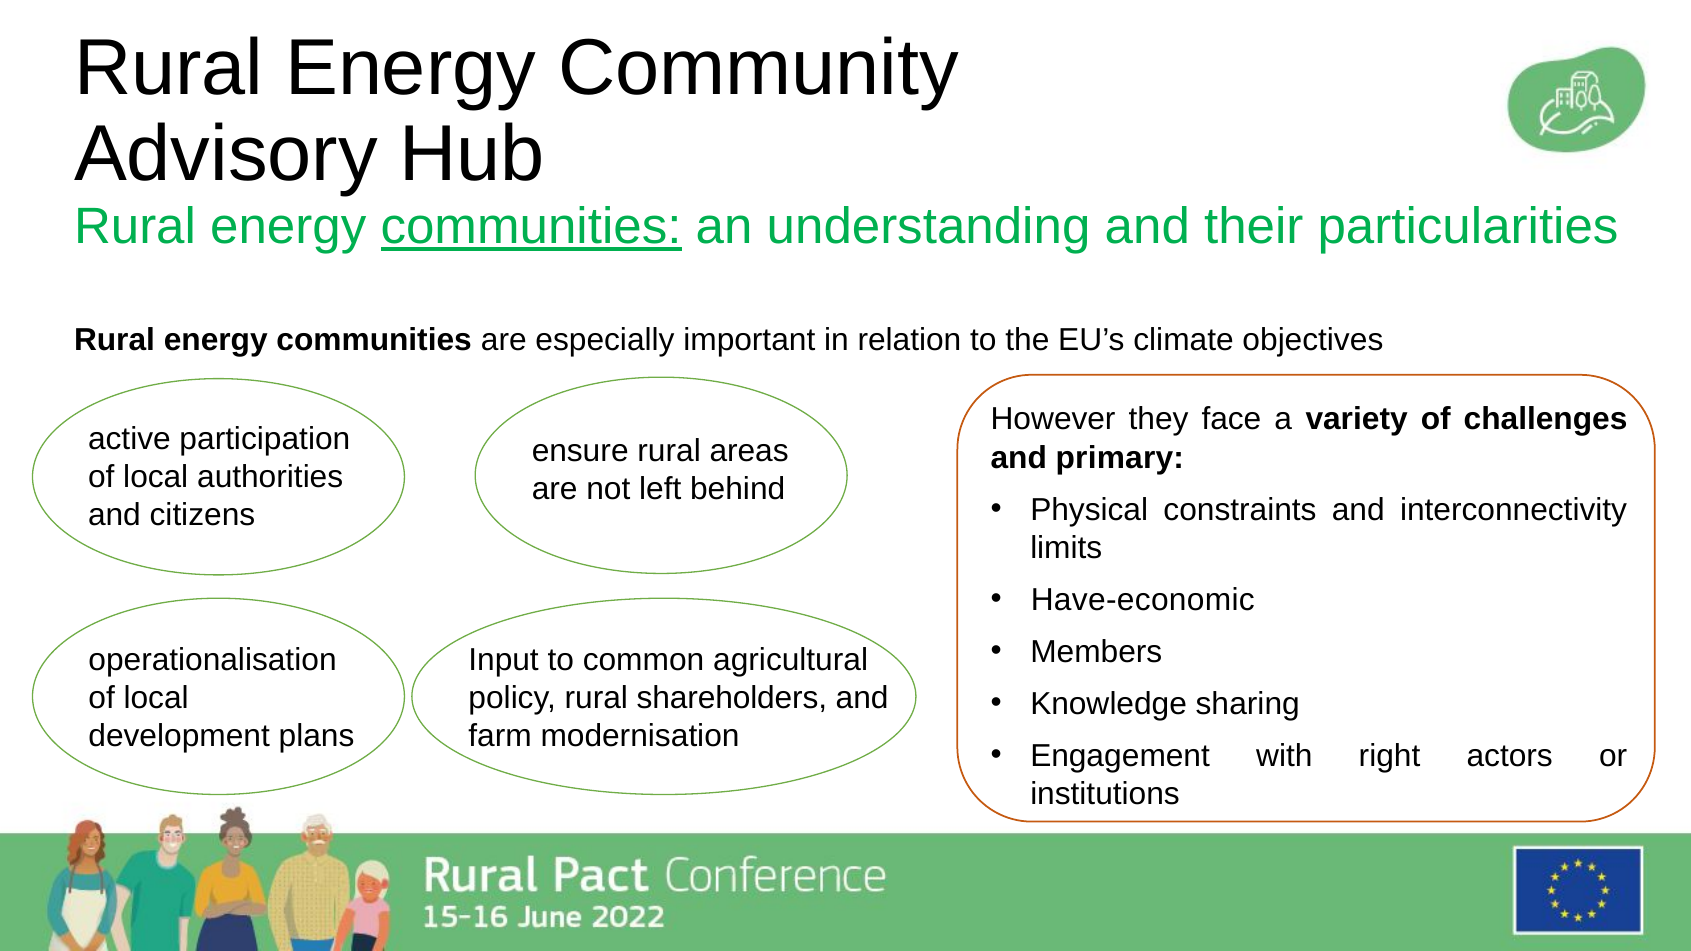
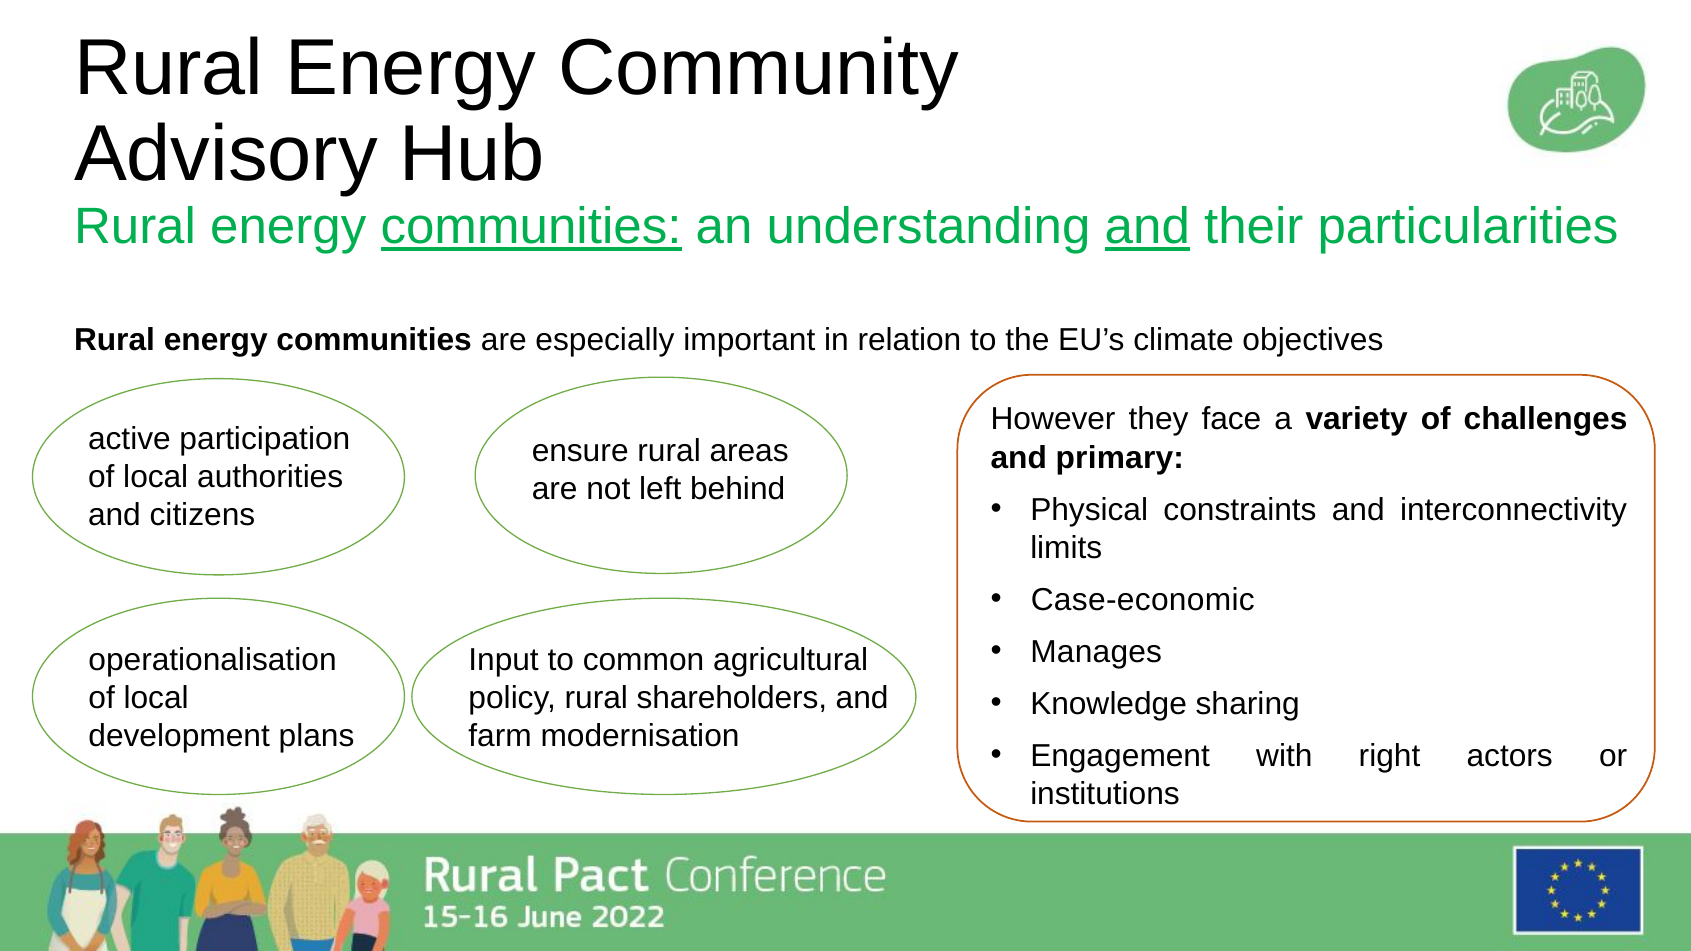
and underline: none -> present (1147, 227)
Have-economic: Have-economic -> Case-economic (1143, 600)
Members: Members -> Manages (1096, 652)
